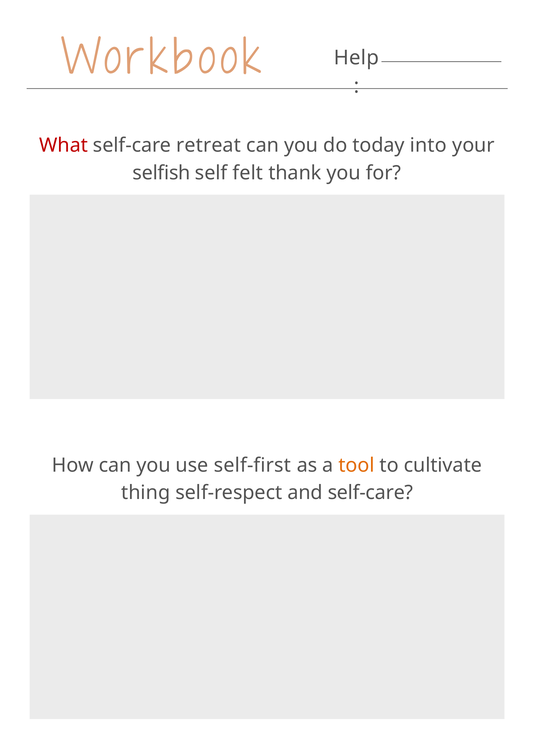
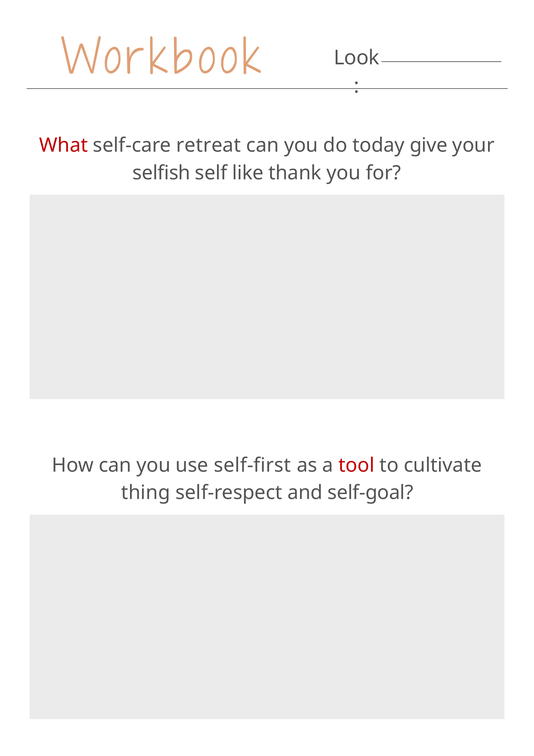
Help: Help -> Look (357, 58)
into: into -> give (429, 145)
felt: felt -> like (248, 173)
tool colour: orange -> red (356, 465)
and self-care: self-care -> self-goal (370, 493)
